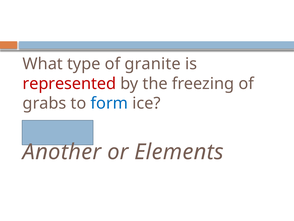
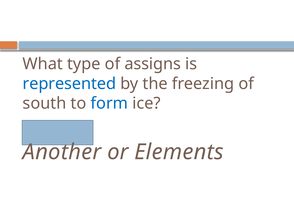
granite: granite -> assigns (153, 64)
represented colour: red -> blue (69, 83)
grabs: grabs -> south (44, 103)
